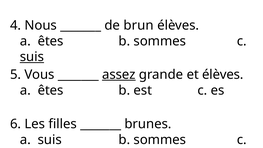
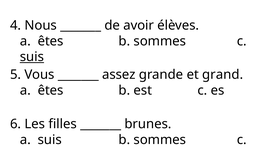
brun: brun -> avoir (139, 25)
assez underline: present -> none (119, 75)
et élèves: élèves -> grand (223, 75)
